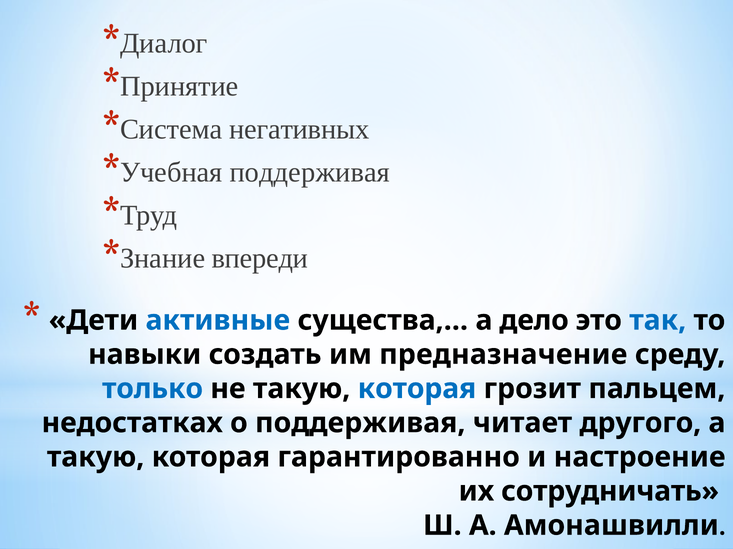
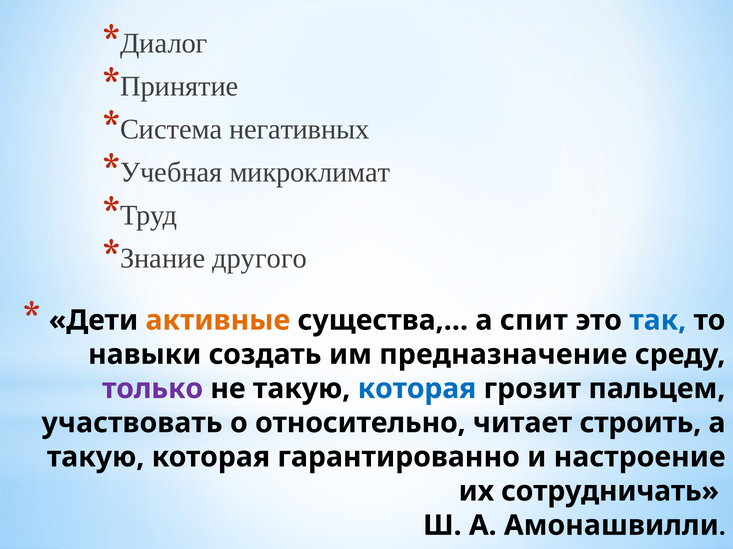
поддерживая: поддерживая -> микроклимат (310, 173)
впереди: впереди -> другого (260, 259)
активные colour: blue -> orange (218, 321)
дело: дело -> спит (534, 321)
только colour: blue -> purple (153, 389)
недостатках: недостатках -> участвовать (132, 423)
о поддерживая: поддерживая -> относительно (360, 423)
другого: другого -> строить (640, 423)
